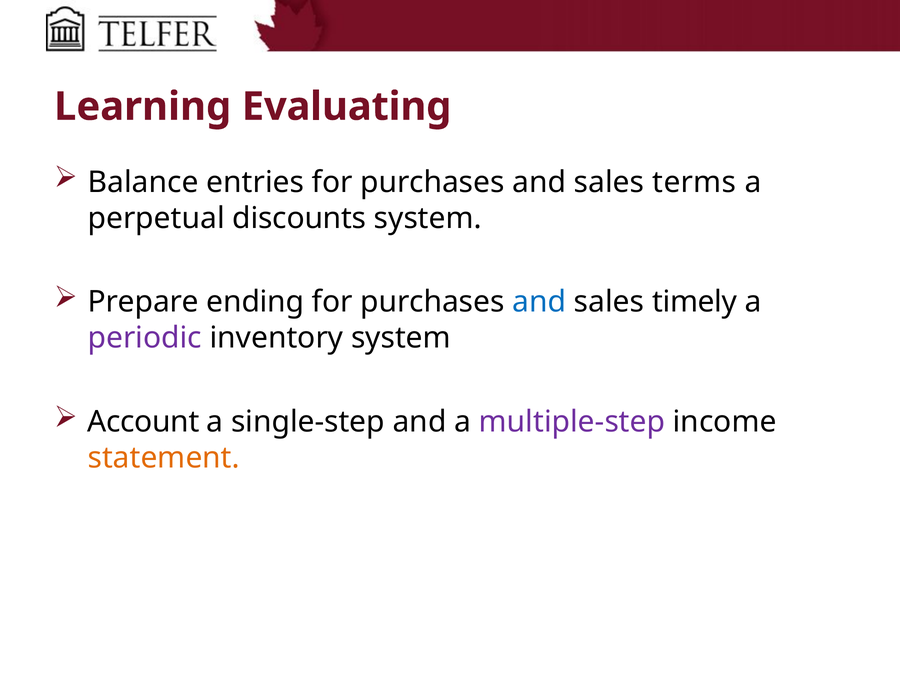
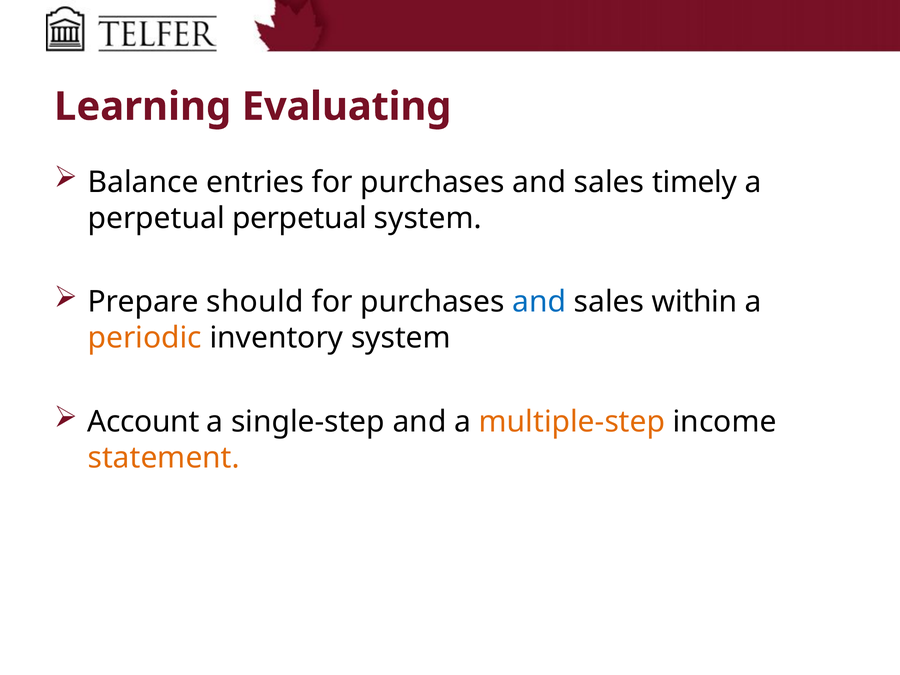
terms: terms -> timely (695, 182)
perpetual discounts: discounts -> perpetual (299, 218)
ending: ending -> should (255, 302)
timely: timely -> within (695, 302)
periodic colour: purple -> orange (145, 338)
multiple-step colour: purple -> orange (572, 422)
